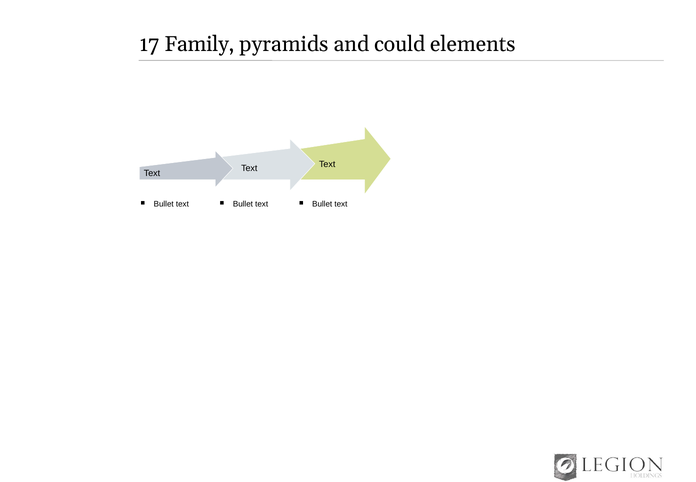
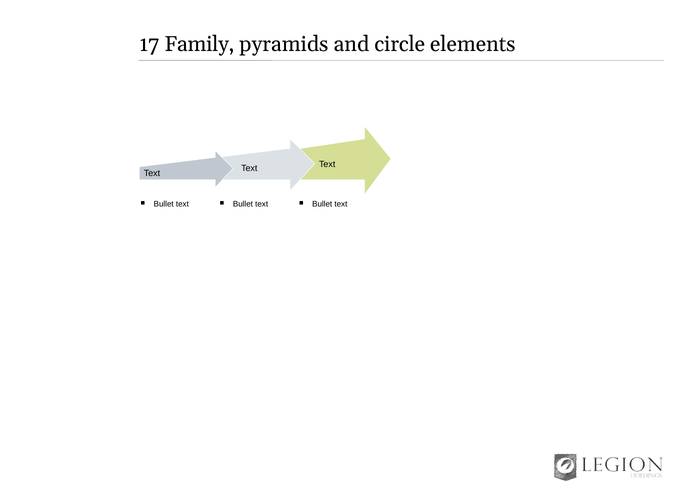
could: could -> circle (400, 44)
